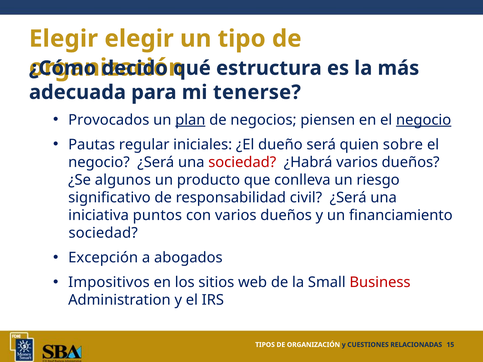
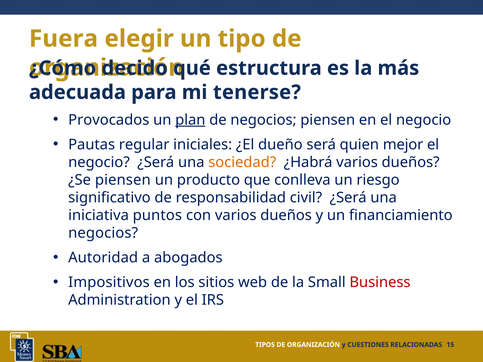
Elegir: Elegir -> Fuera (64, 39)
negocio underline: present -> none (424, 120)
sobre: sobre -> mejor (403, 145)
sociedad colour: red -> orange (242, 162)
¿Se algunos: algunos -> piensen (123, 180)
sociedad: sociedad -> negocios (103, 233)
Excepción: Excepción -> Autoridad (103, 258)
